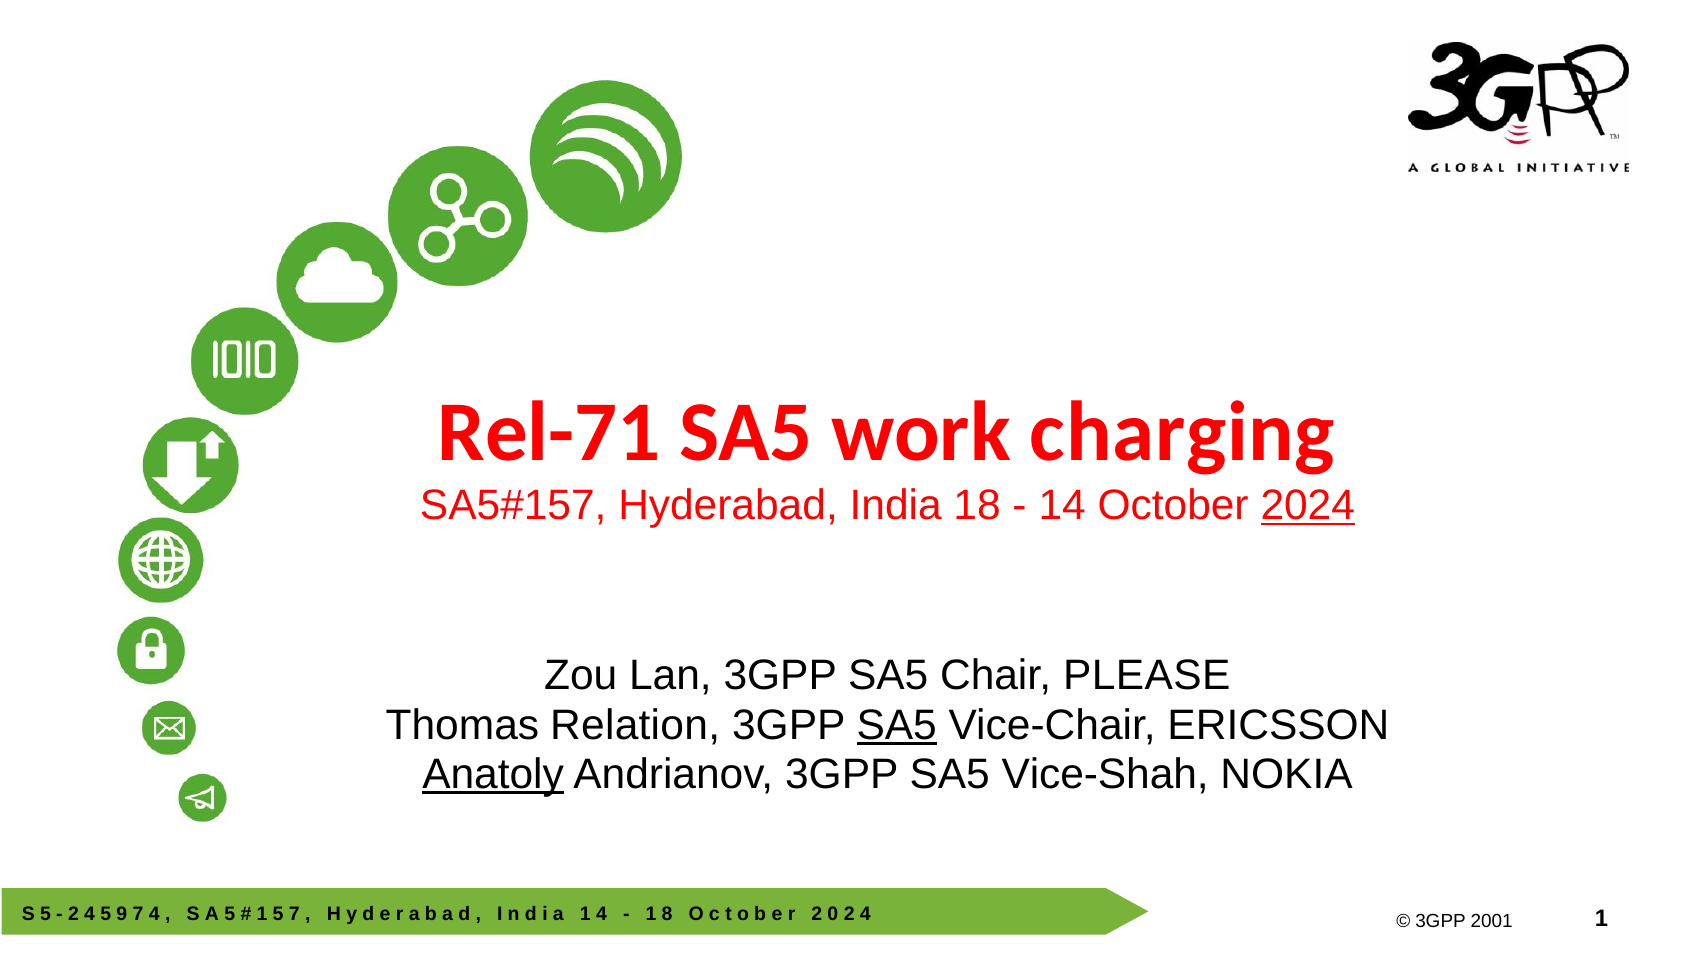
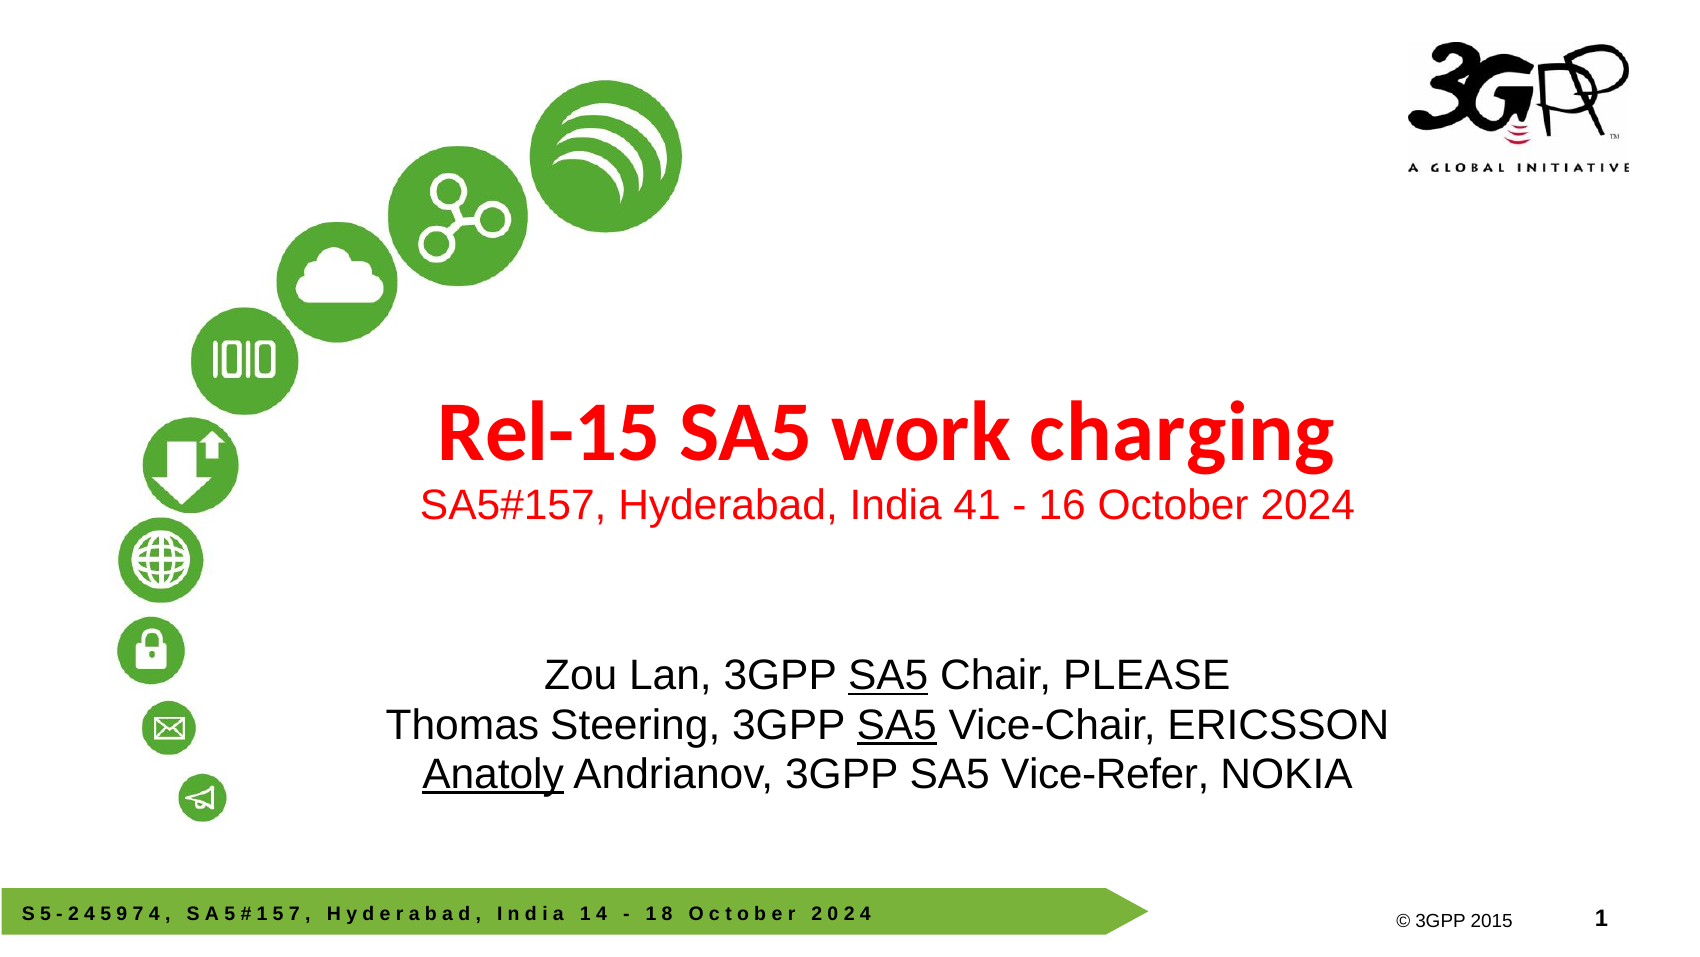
Rel-71: Rel-71 -> Rel-15 (549, 432)
18: 18 -> 41 (977, 505)
14: 14 -> 16 (1062, 505)
2024 underline: present -> none (1308, 505)
SA5 underline: none -> present (888, 675)
Relation: Relation -> Steering (635, 725)
Vice-Shah: Vice-Shah -> Vice-Refer (1105, 774)
2001: 2001 -> 2015 (1492, 920)
